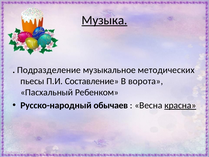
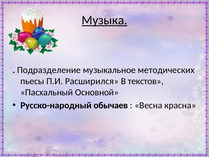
Составление: Составление -> Расширился (92, 81)
ворота: ворота -> текстов (146, 81)
Ребенком: Ребенком -> Основной (97, 92)
красна underline: present -> none (180, 105)
